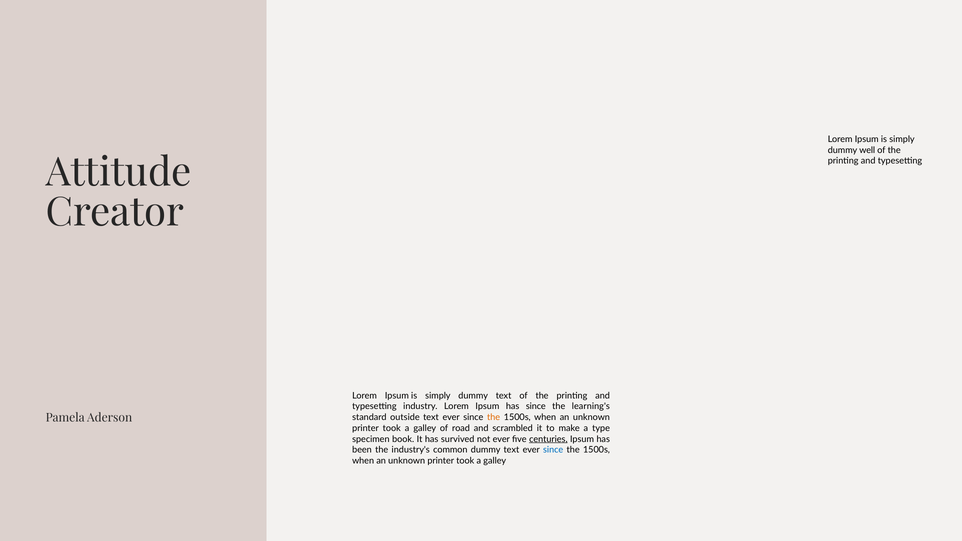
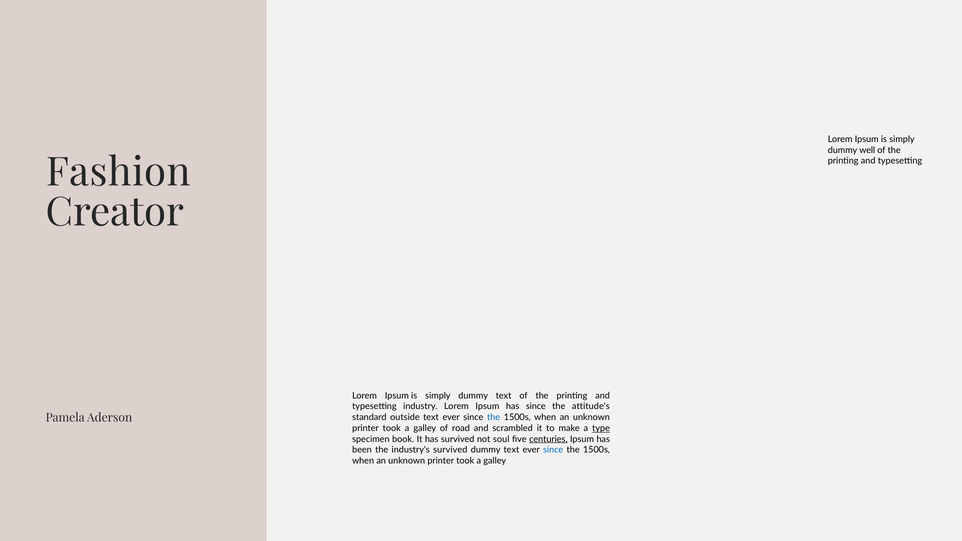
Attitude: Attitude -> Fashion (118, 172)
learning's: learning's -> attitude's (591, 407)
the colour: orange -> blue (494, 417)
type underline: none -> present (601, 428)
not ever: ever -> soul (501, 439)
industry's common: common -> survived (450, 450)
